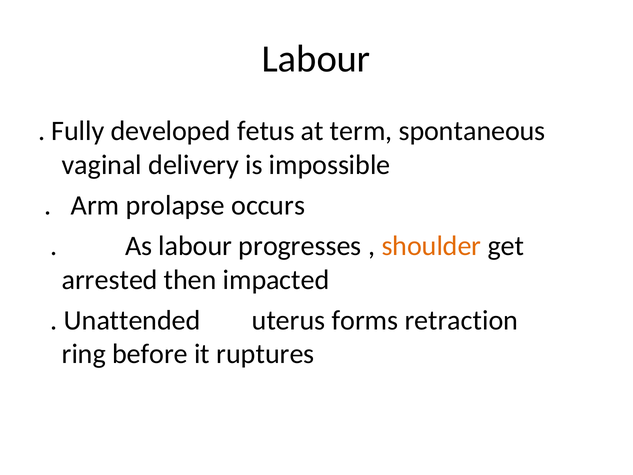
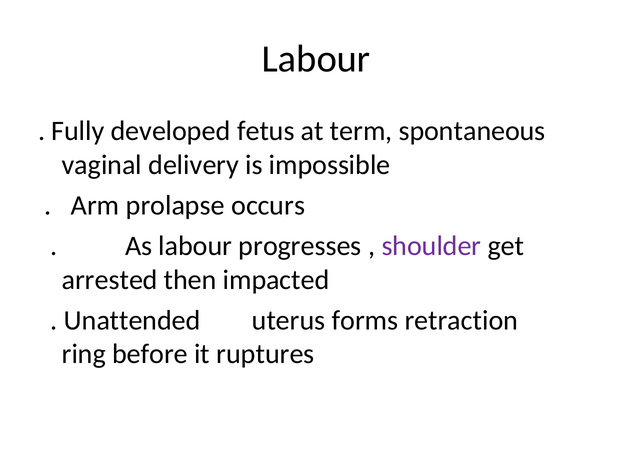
shoulder colour: orange -> purple (431, 246)
